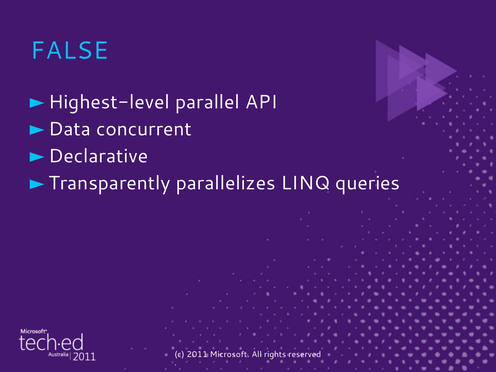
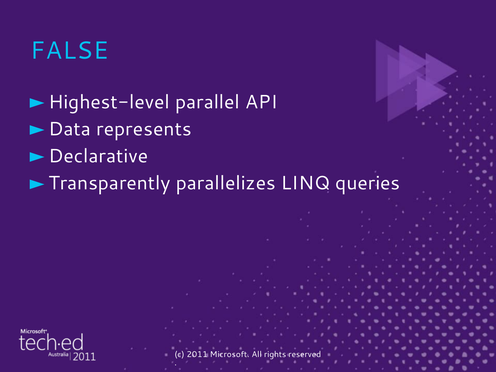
concurrent: concurrent -> represents (144, 129)
